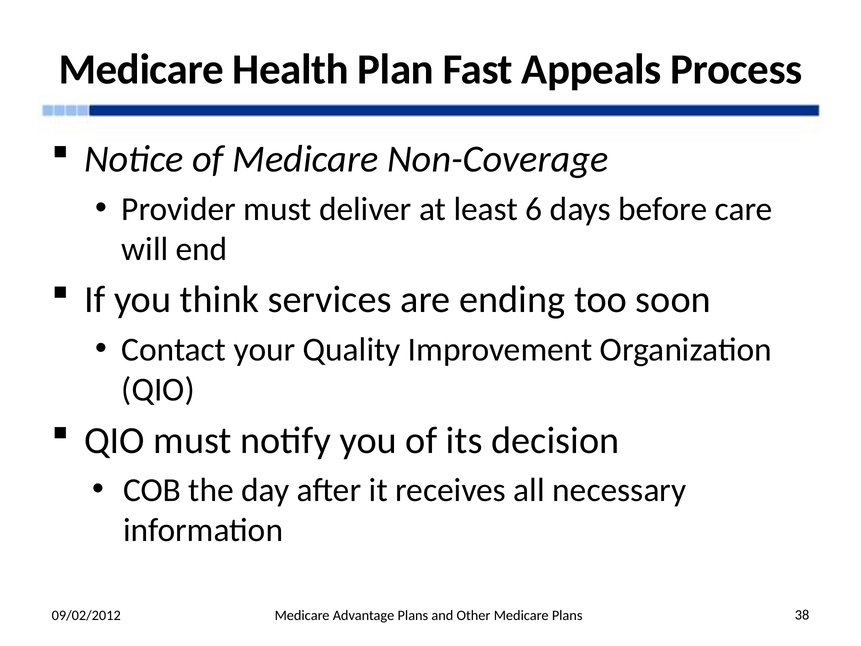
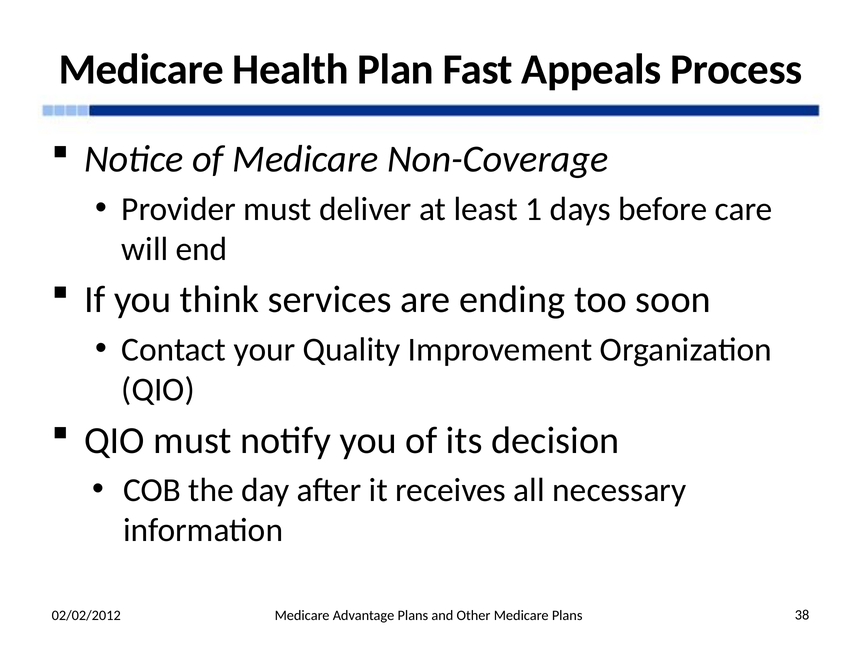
6: 6 -> 1 (534, 209)
09/02/2012: 09/02/2012 -> 02/02/2012 (86, 615)
